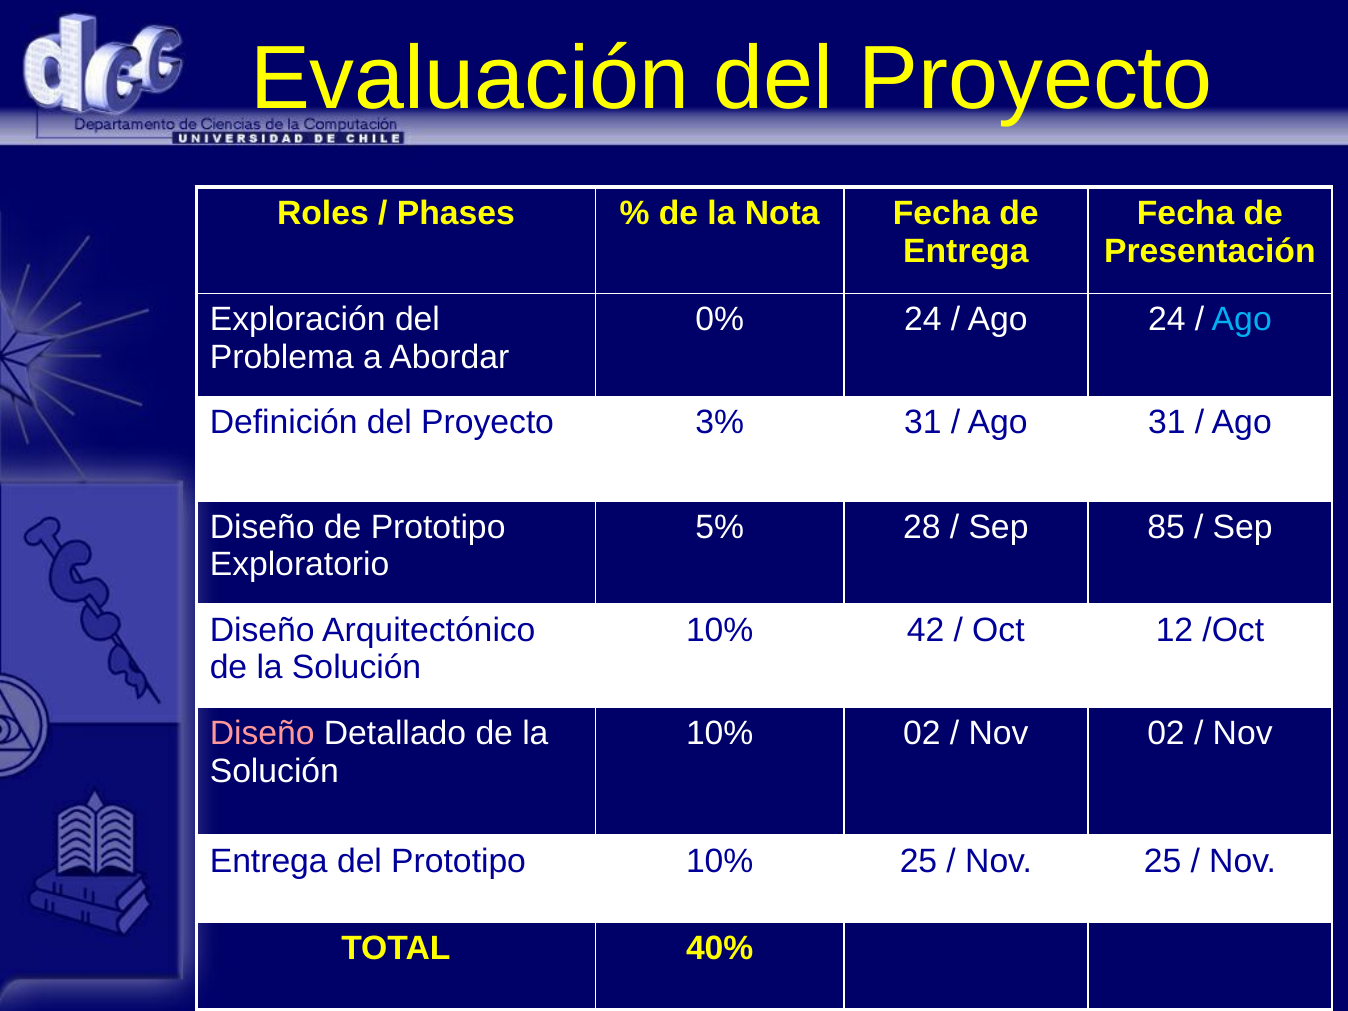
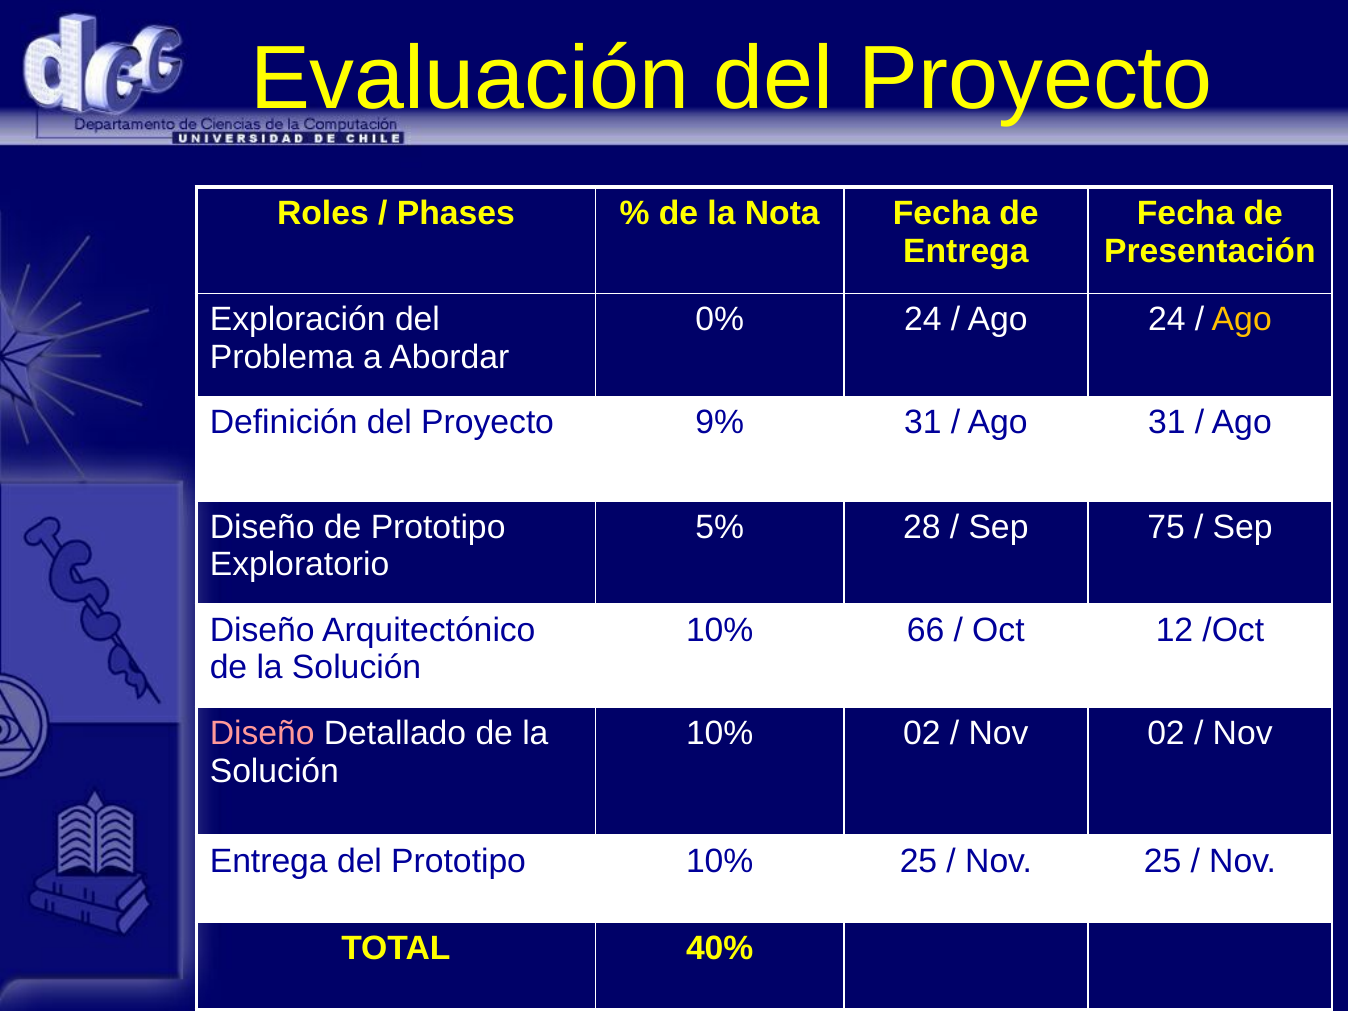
Ago colour: light blue -> yellow (1242, 320)
3%: 3% -> 9% (720, 423)
85: 85 -> 75 (1166, 527)
42: 42 -> 66 (926, 630)
